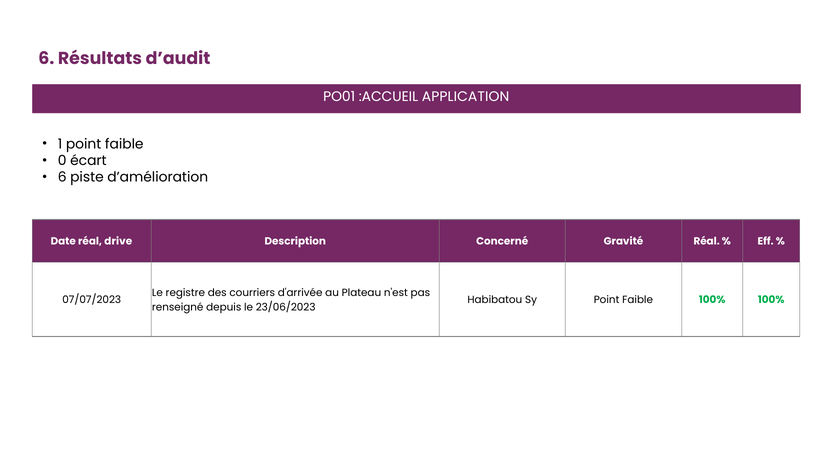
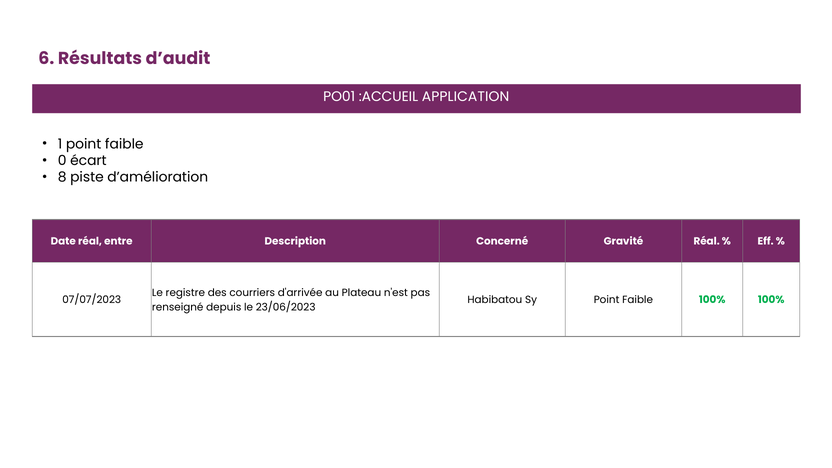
6: 6 -> 8 (62, 177)
drive: drive -> entre (118, 242)
